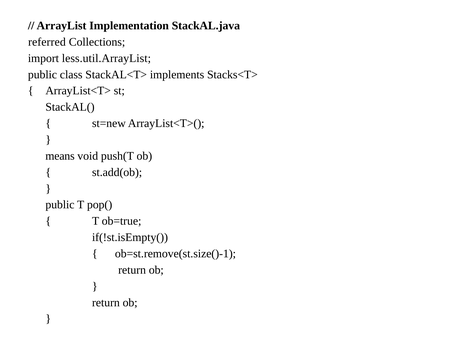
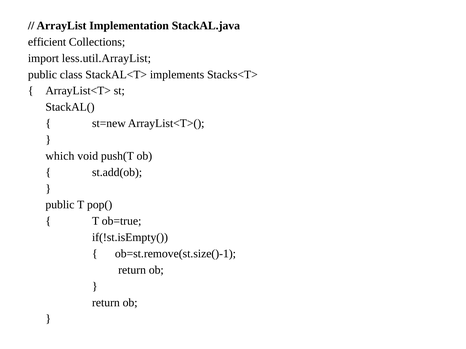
referred: referred -> efficient (47, 42)
means: means -> which (60, 156)
